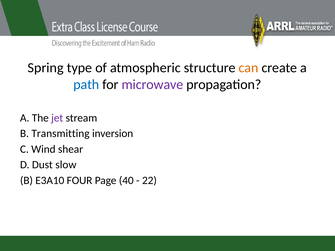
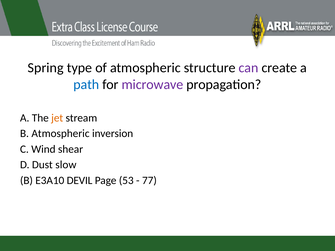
can colour: orange -> purple (249, 68)
jet colour: purple -> orange (57, 118)
B Transmitting: Transmitting -> Atmospheric (60, 134)
FOUR: FOUR -> DEVIL (80, 181)
40: 40 -> 53 (126, 181)
22: 22 -> 77 (149, 181)
